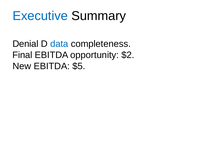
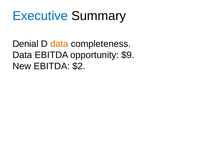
data colour: blue -> orange (59, 44)
Final: Final -> Data (22, 55)
$2: $2 -> $9 (128, 55)
$5: $5 -> $2 (79, 66)
